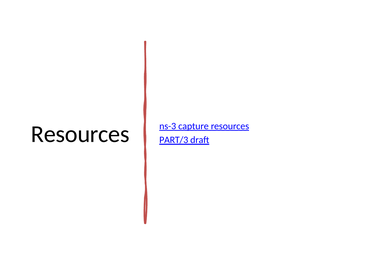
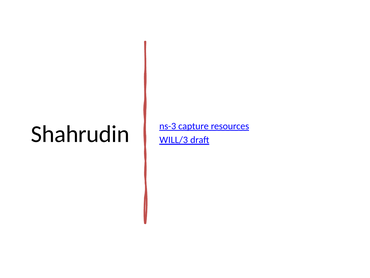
Resources: Resources -> Shahrudin (80, 134)
PART/3: PART/3 -> WILL/3 (174, 140)
